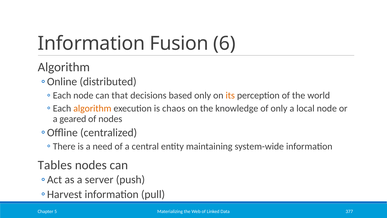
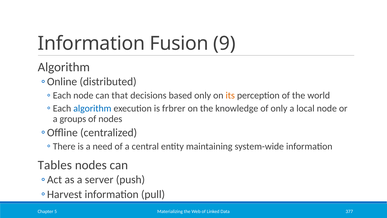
6: 6 -> 9 (224, 43)
algorithm colour: orange -> blue (92, 108)
chaos: chaos -> frbrer (174, 108)
geared: geared -> groups (73, 119)
